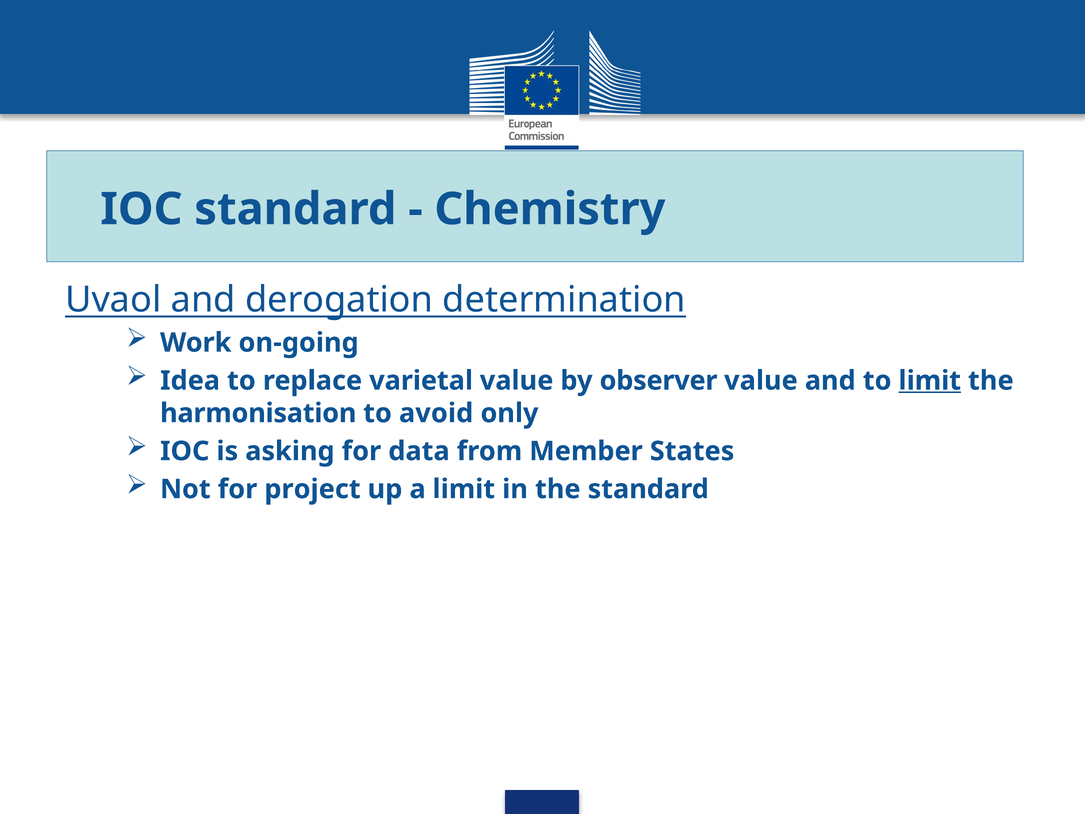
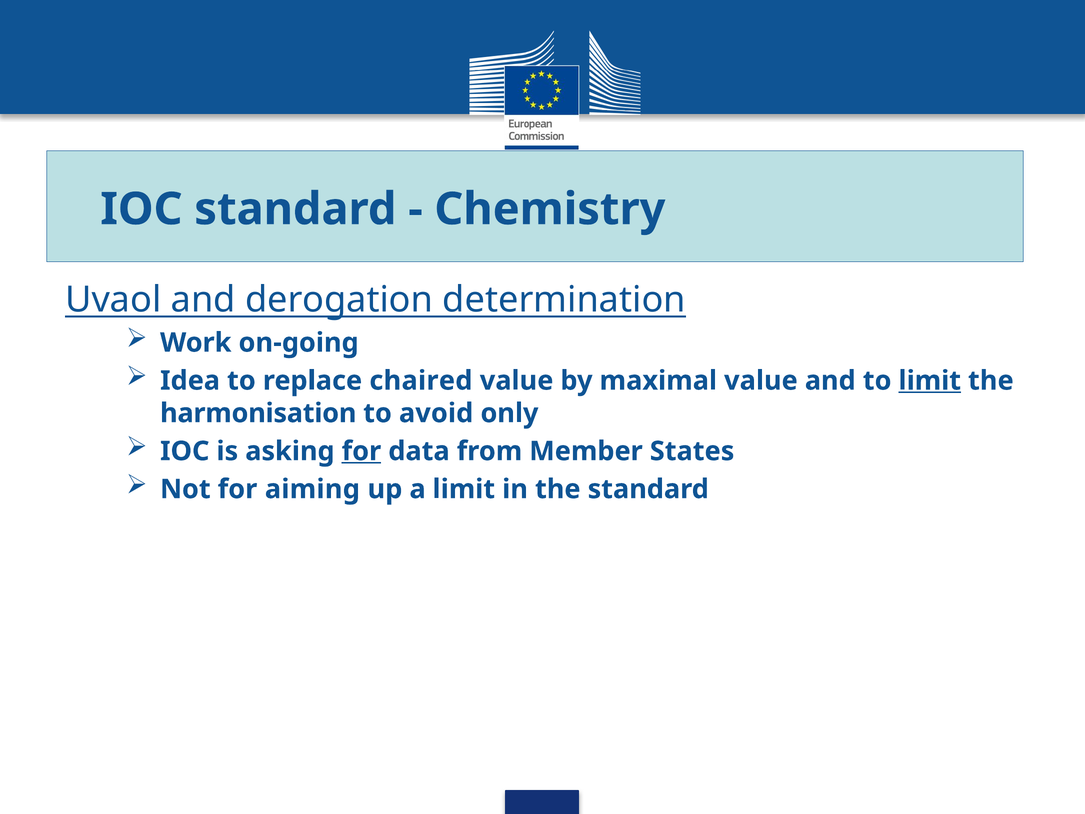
varietal: varietal -> chaired (421, 381)
observer: observer -> maximal (658, 381)
for underline: none -> present (361, 451)
project: project -> aiming (312, 489)
